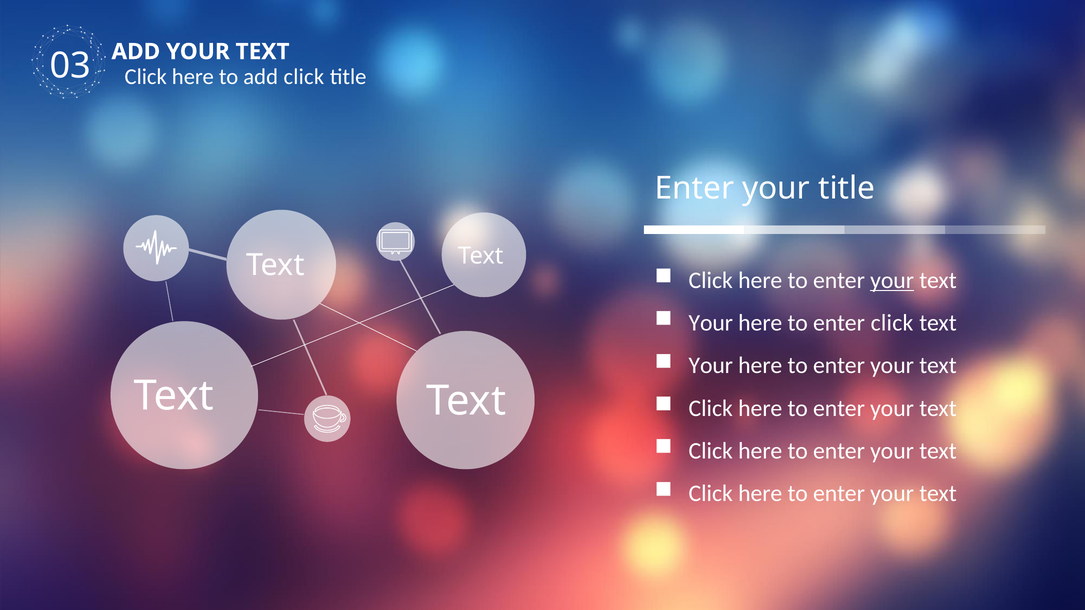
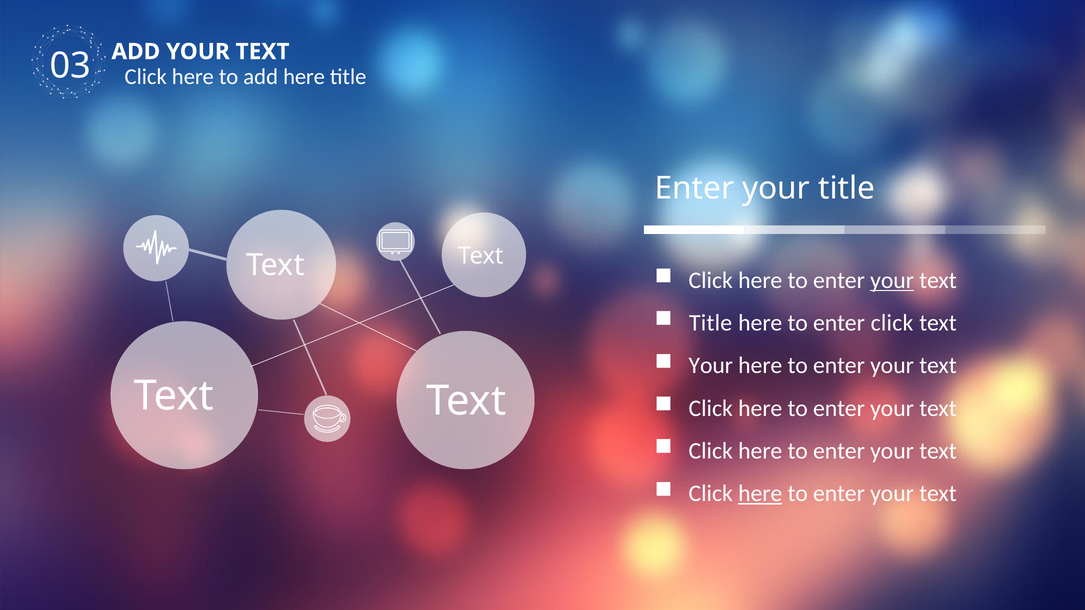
add click: click -> here (304, 77)
Your: Your -> Title (711, 323)
here underline: none -> present (760, 494)
